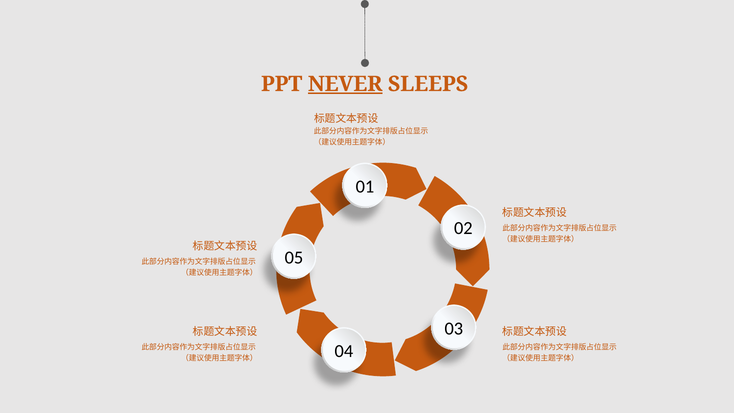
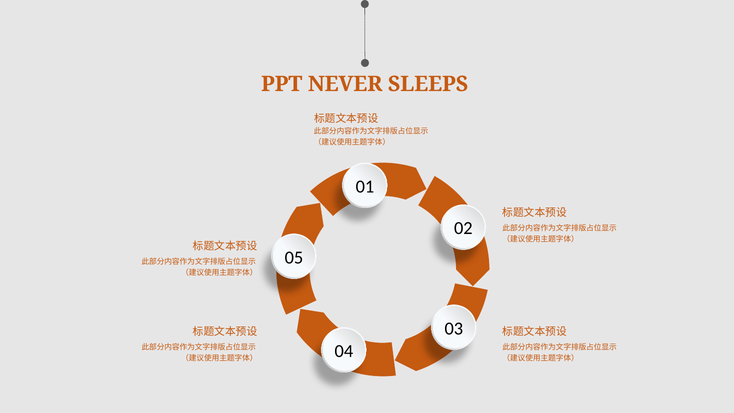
NEVER underline: present -> none (345, 84)
